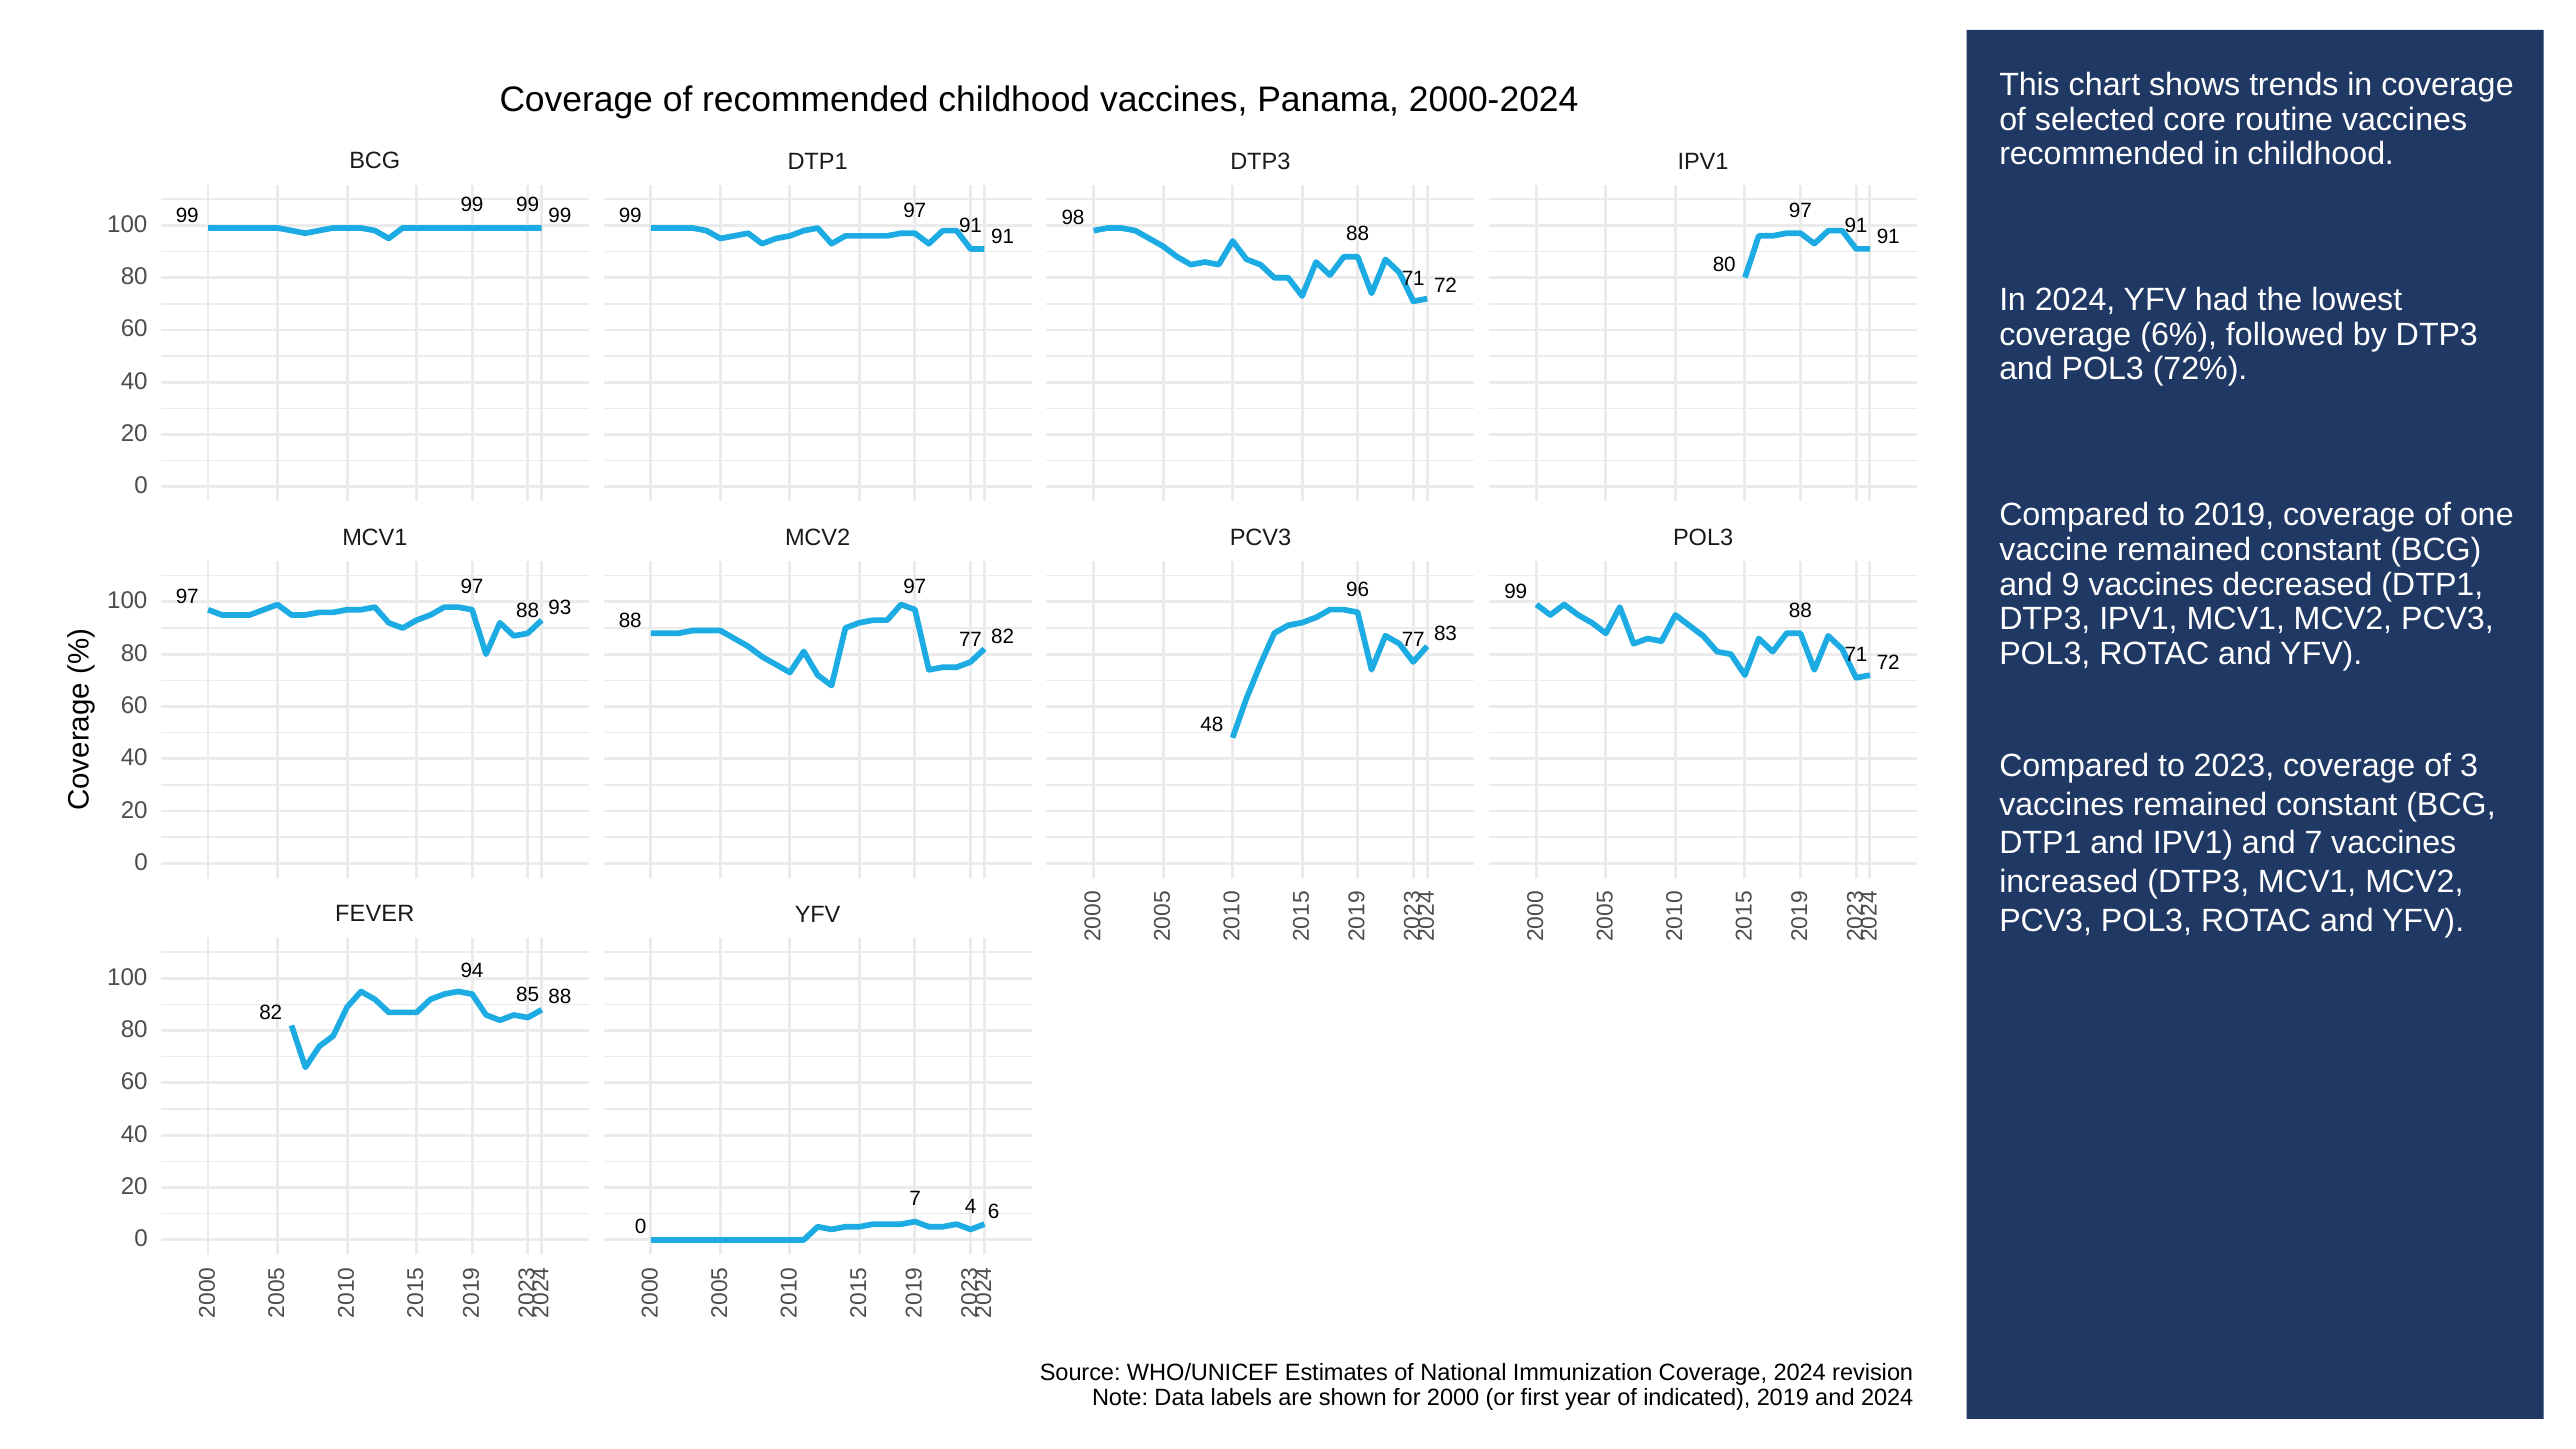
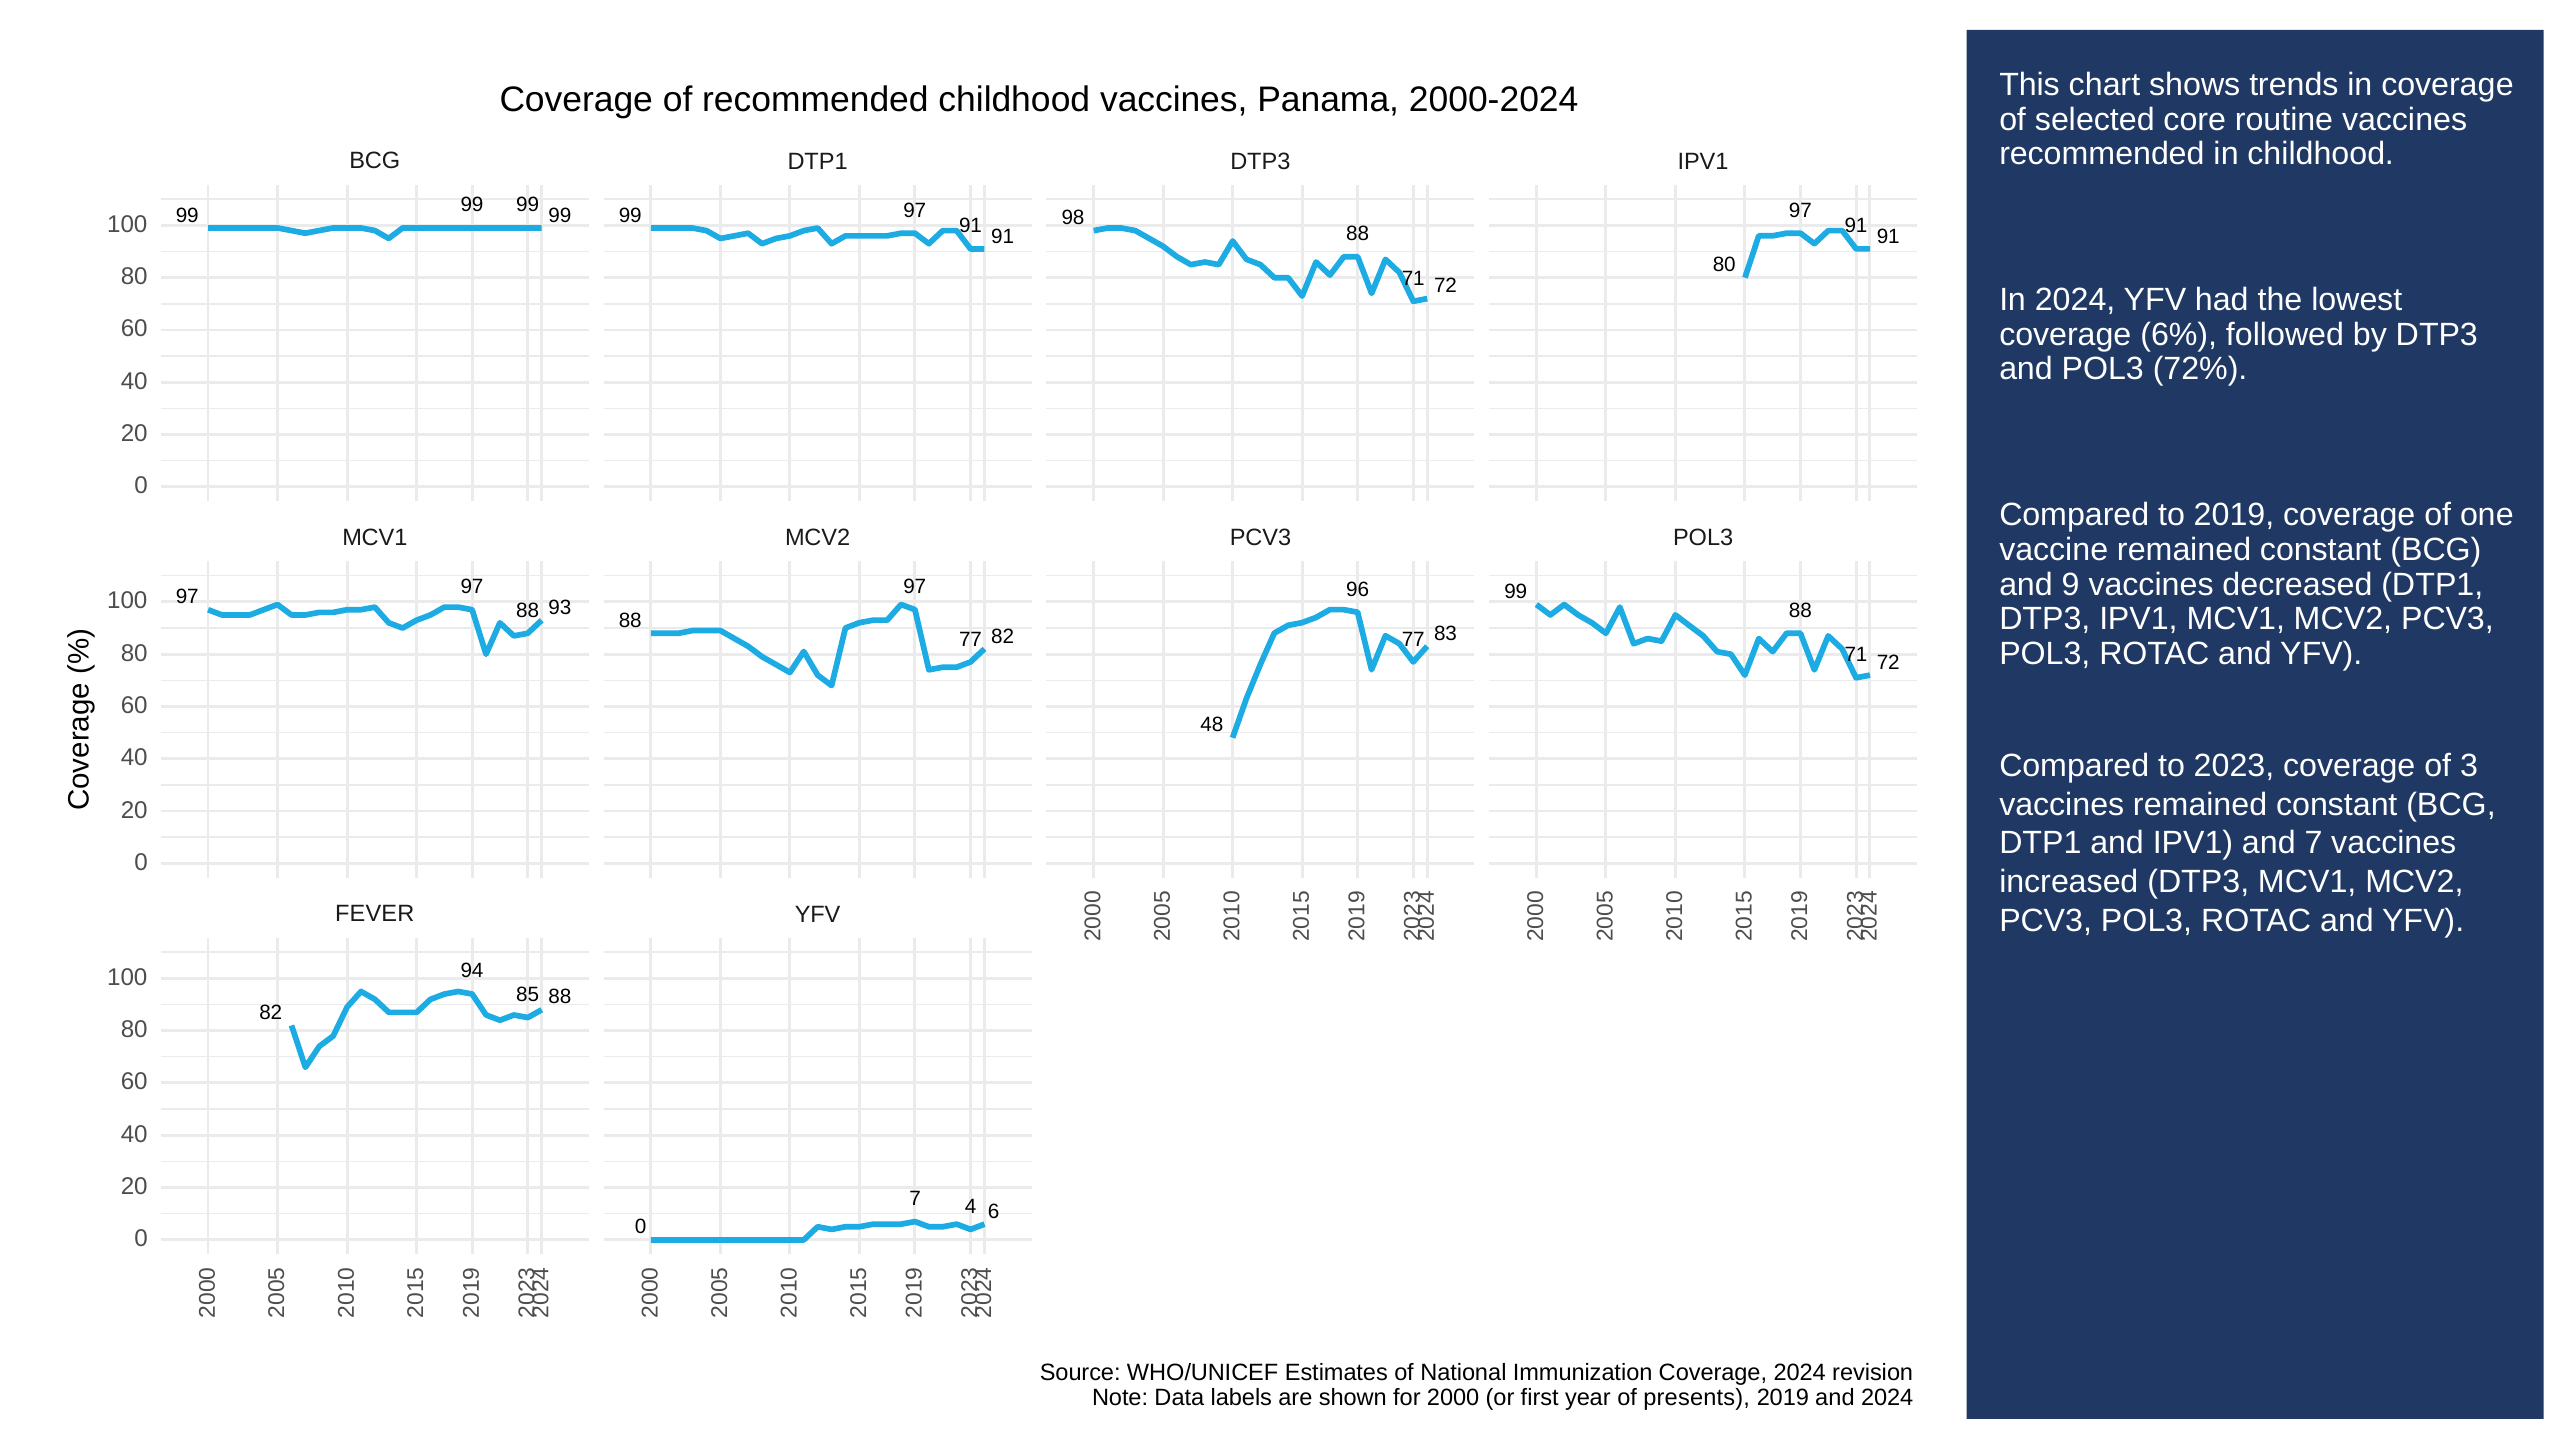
indicated: indicated -> presents (1697, 1398)
